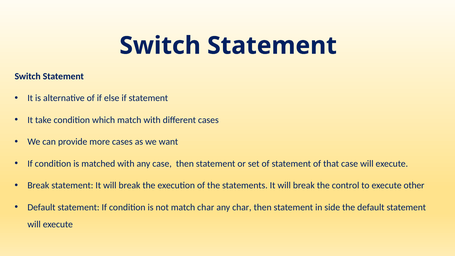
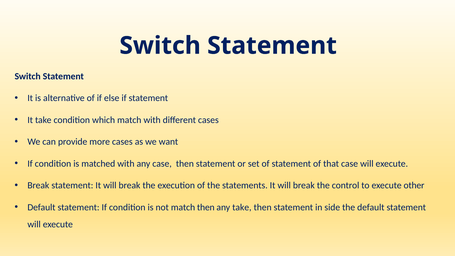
match char: char -> then (206, 207)
any char: char -> take (242, 207)
